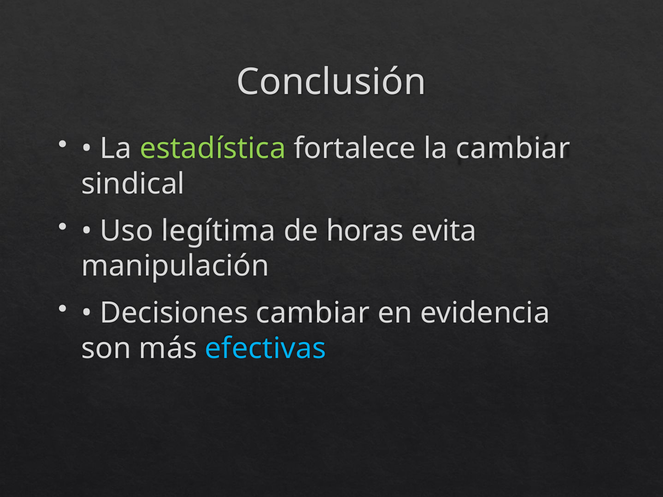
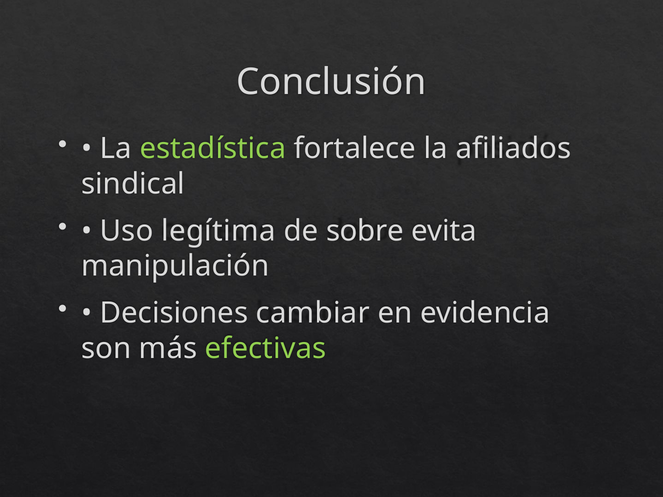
la cambiar: cambiar -> afiliados (513, 149)
horas: horas -> sobre (365, 231)
efectivas colour: light blue -> light green (266, 349)
